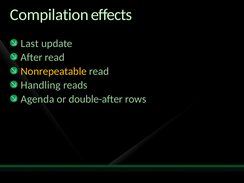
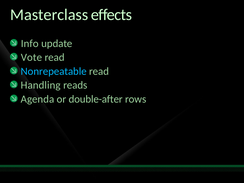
Compilation: Compilation -> Masterclass (49, 15)
Last: Last -> Info (30, 44)
After: After -> Vote (31, 57)
Nonrepeatable colour: yellow -> light blue (54, 71)
